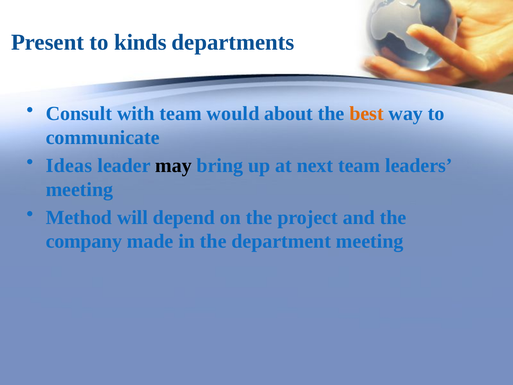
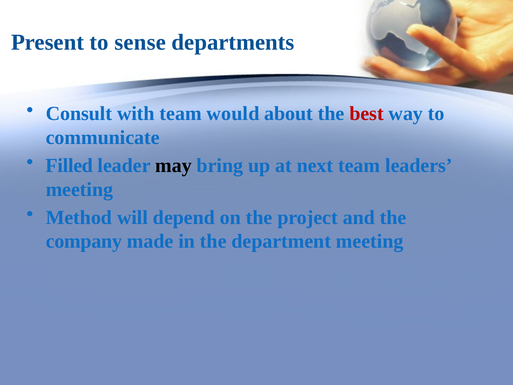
kinds: kinds -> sense (140, 42)
best colour: orange -> red (367, 113)
Ideas: Ideas -> Filled (69, 165)
